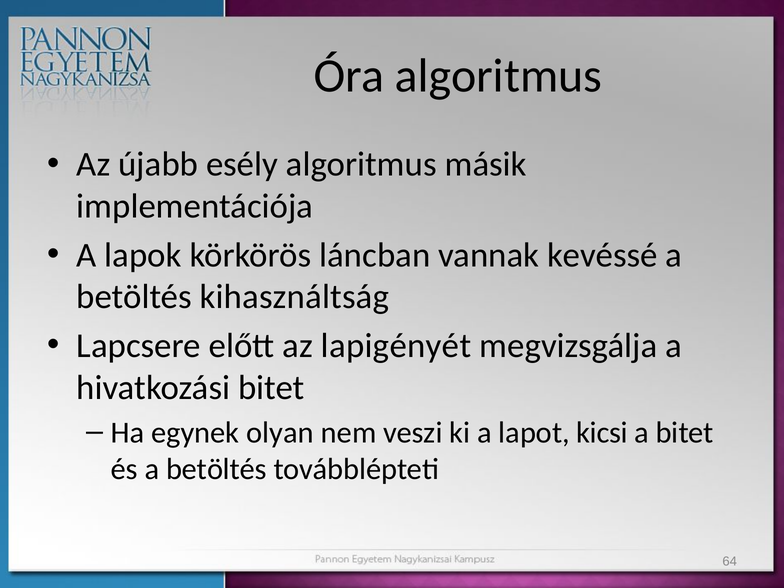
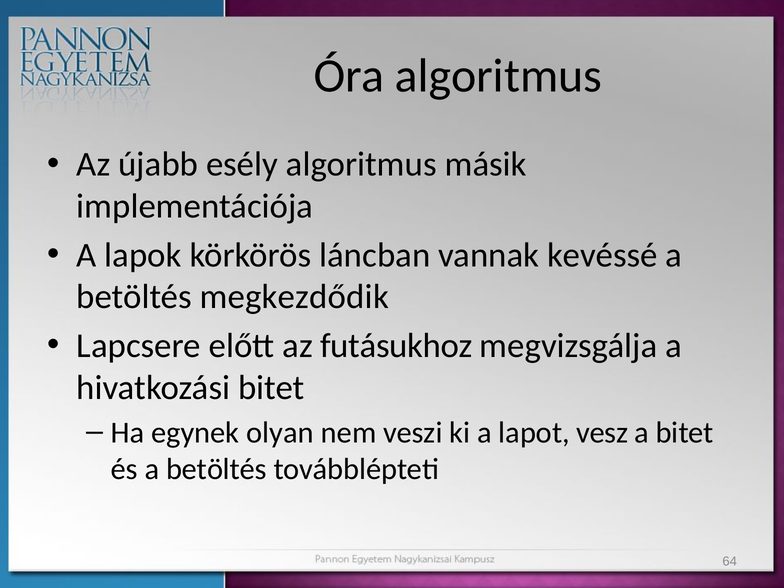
kihasználtság: kihasználtság -> megkezdődik (294, 297)
lapigényét: lapigényét -> futásukhoz (396, 346)
kicsi: kicsi -> vesz (602, 433)
